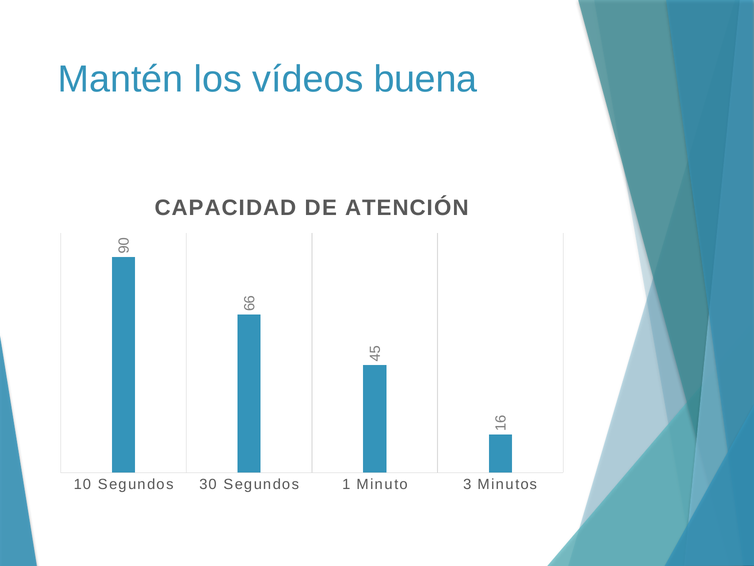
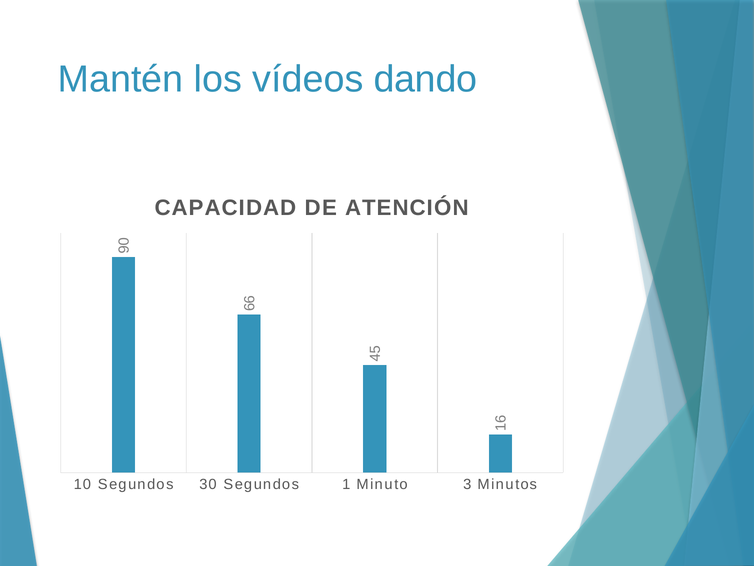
buena: buena -> dando (425, 79)
